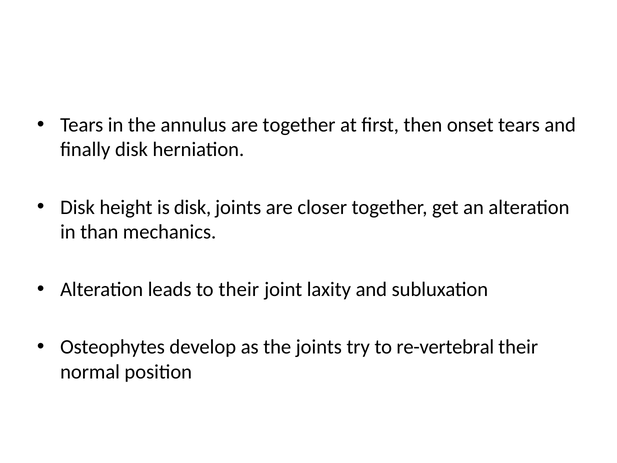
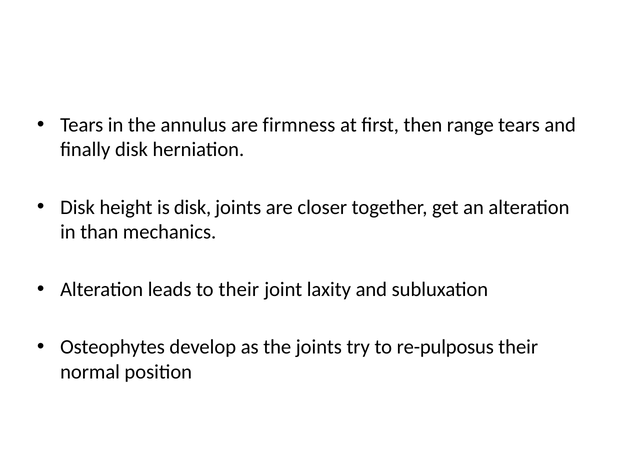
are together: together -> firmness (299, 125)
onset: onset -> range (470, 125)
re-vertebral: re-vertebral -> re-pulposus (445, 347)
